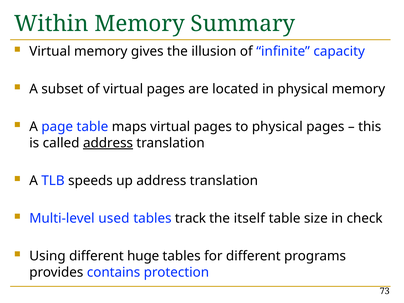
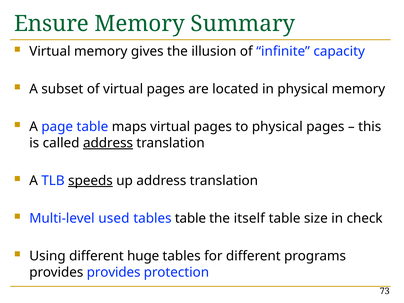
Within: Within -> Ensure (51, 24)
speeds underline: none -> present (90, 181)
tables track: track -> table (190, 218)
provides contains: contains -> provides (114, 272)
